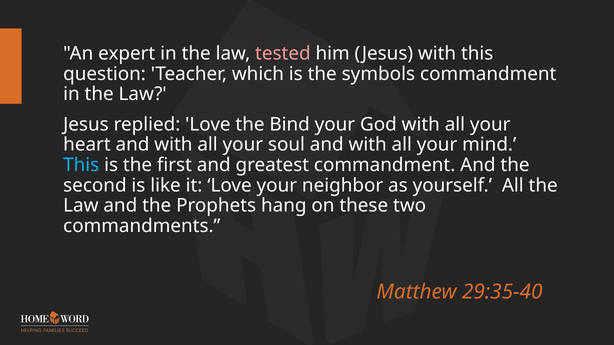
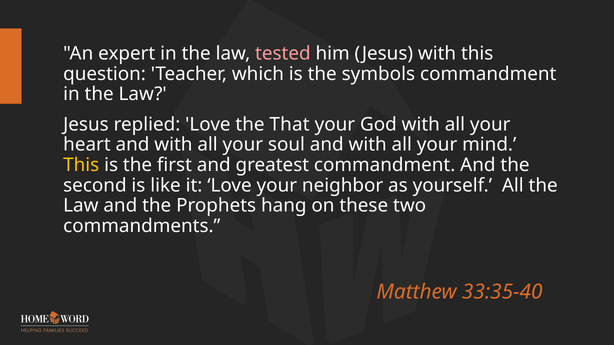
Bind: Bind -> That (290, 125)
This colour: light blue -> yellow (81, 165)
29:35-40: 29:35-40 -> 33:35-40 (502, 292)
